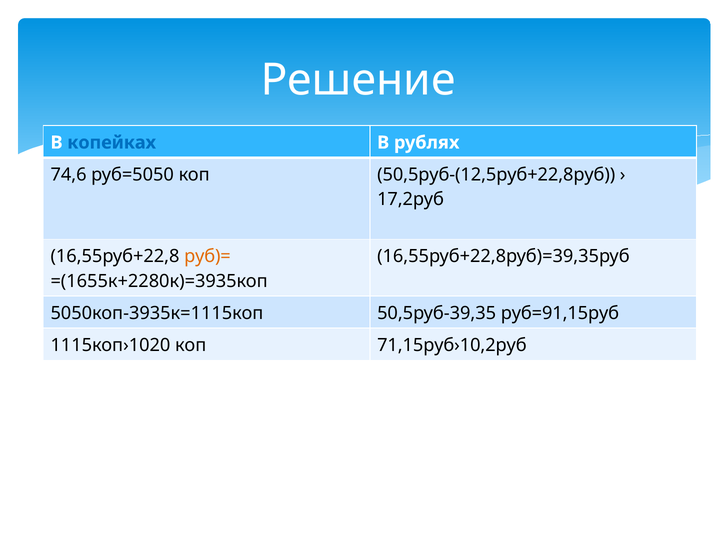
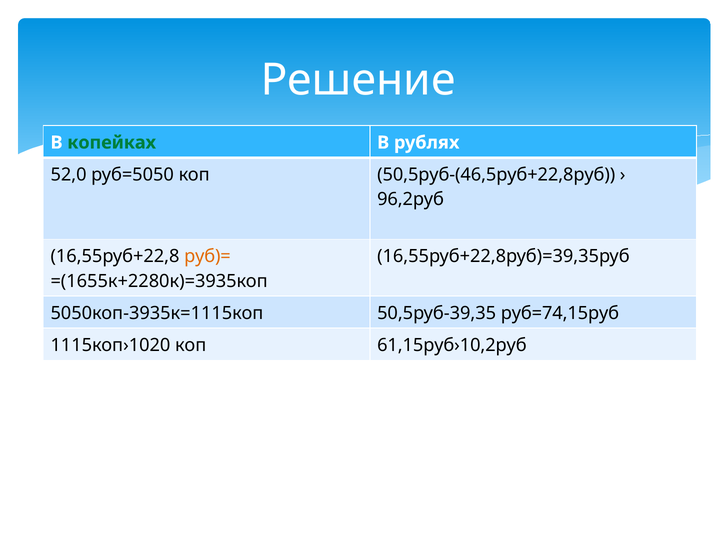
копейках colour: blue -> green (112, 143)
74,6: 74,6 -> 52,0 (69, 175)
50,5руб-(12,5руб+22,8руб: 50,5руб-(12,5руб+22,8руб -> 50,5руб-(46,5руб+22,8руб (496, 175)
17,2руб: 17,2руб -> 96,2руб (411, 199)
руб=91,15руб: руб=91,15руб -> руб=74,15руб (560, 313)
71,15руб›10,2руб: 71,15руб›10,2руб -> 61,15руб›10,2руб (452, 345)
